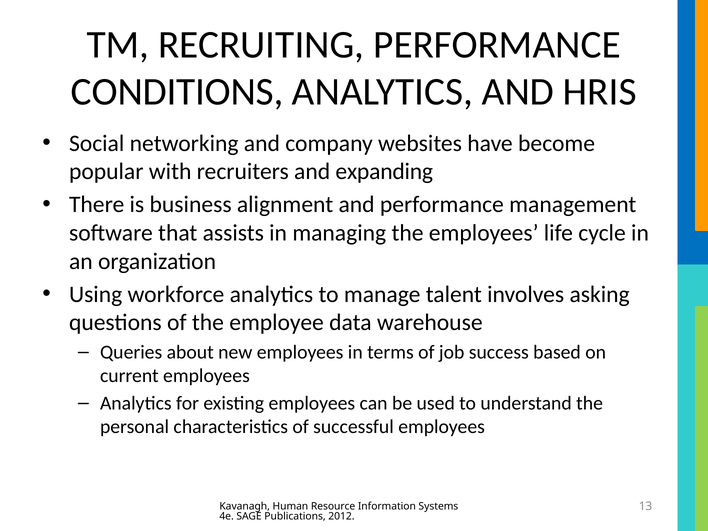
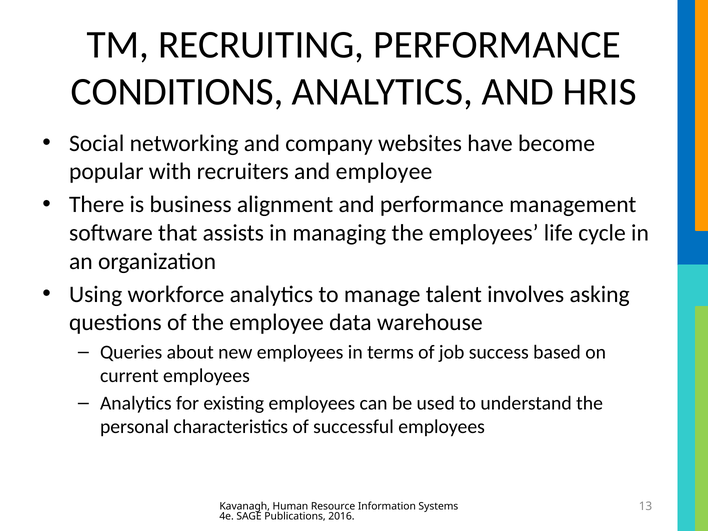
and expanding: expanding -> employee (384, 172)
2012: 2012 -> 2016 (341, 517)
